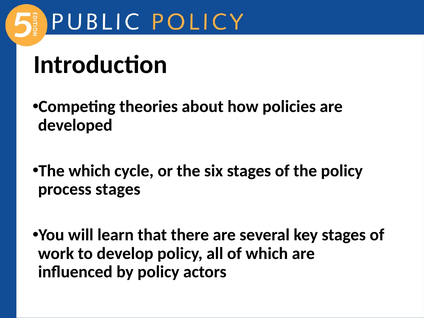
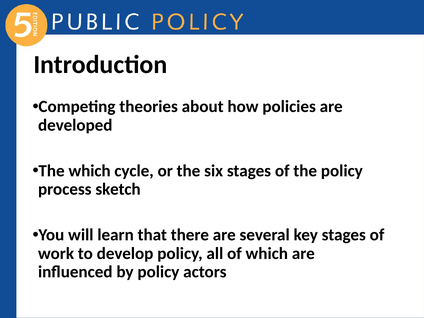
process stages: stages -> sketch (118, 189)
